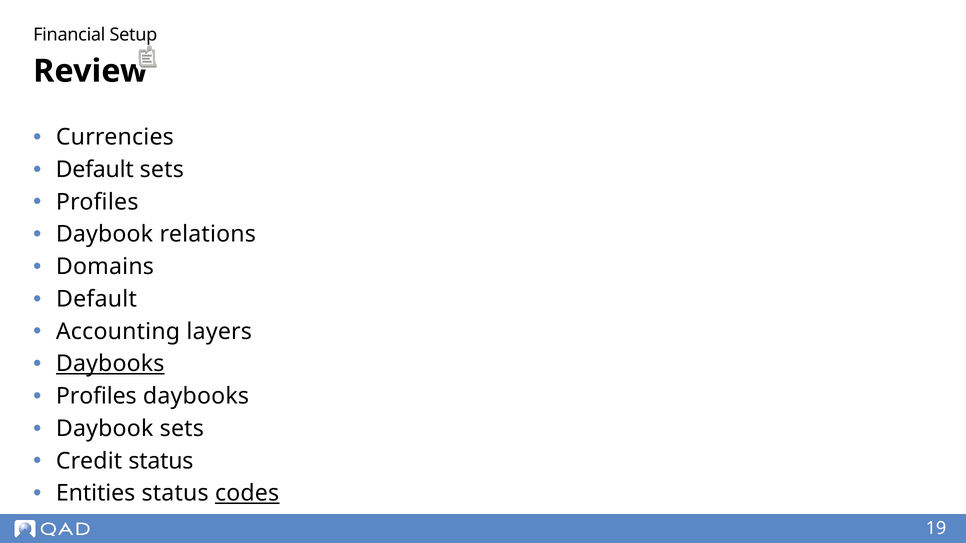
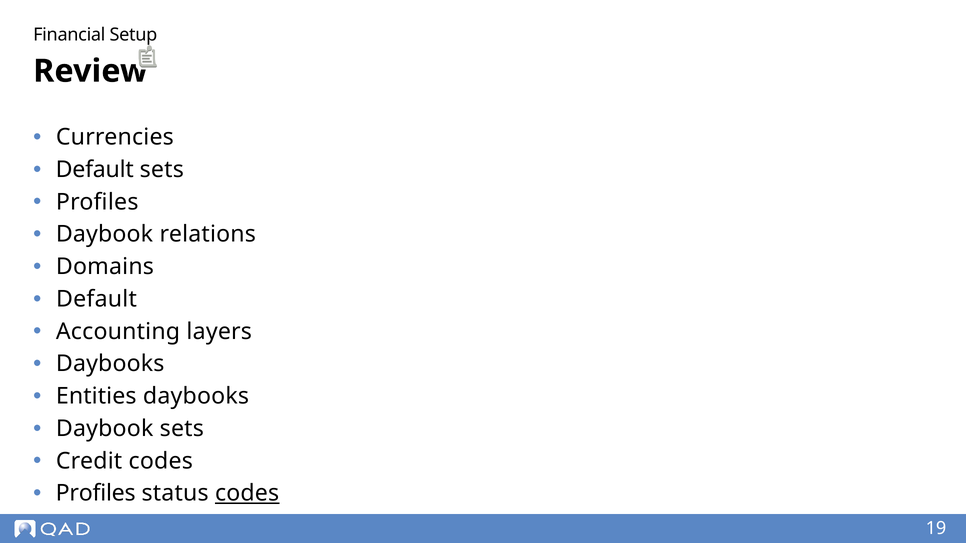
Daybooks underline: present -> none (110, 364)
Profiles: Profiles -> Entities (96, 396)
Credit status: status -> codes (161, 461)
Entities: Entities -> Profiles (96, 494)
